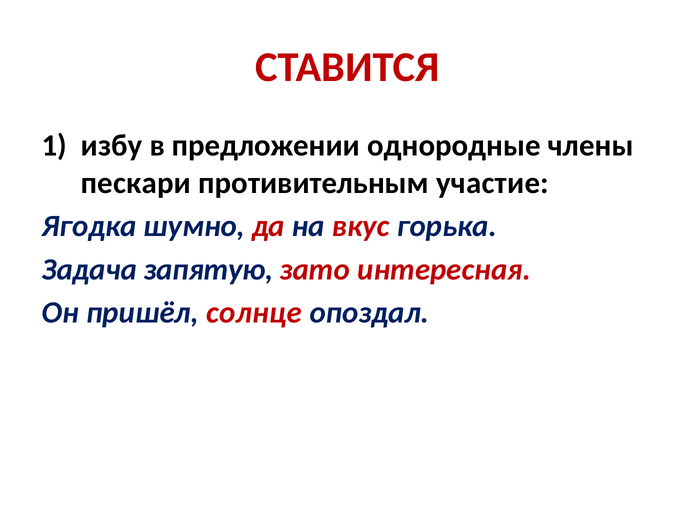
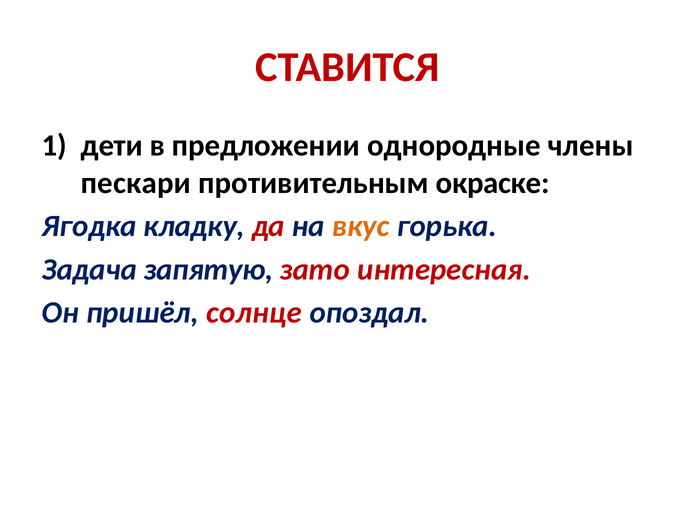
избу: избу -> дети (112, 146)
участие: участие -> окраске (493, 183)
шумно: шумно -> кладку (194, 226)
вкус colour: red -> orange (361, 226)
